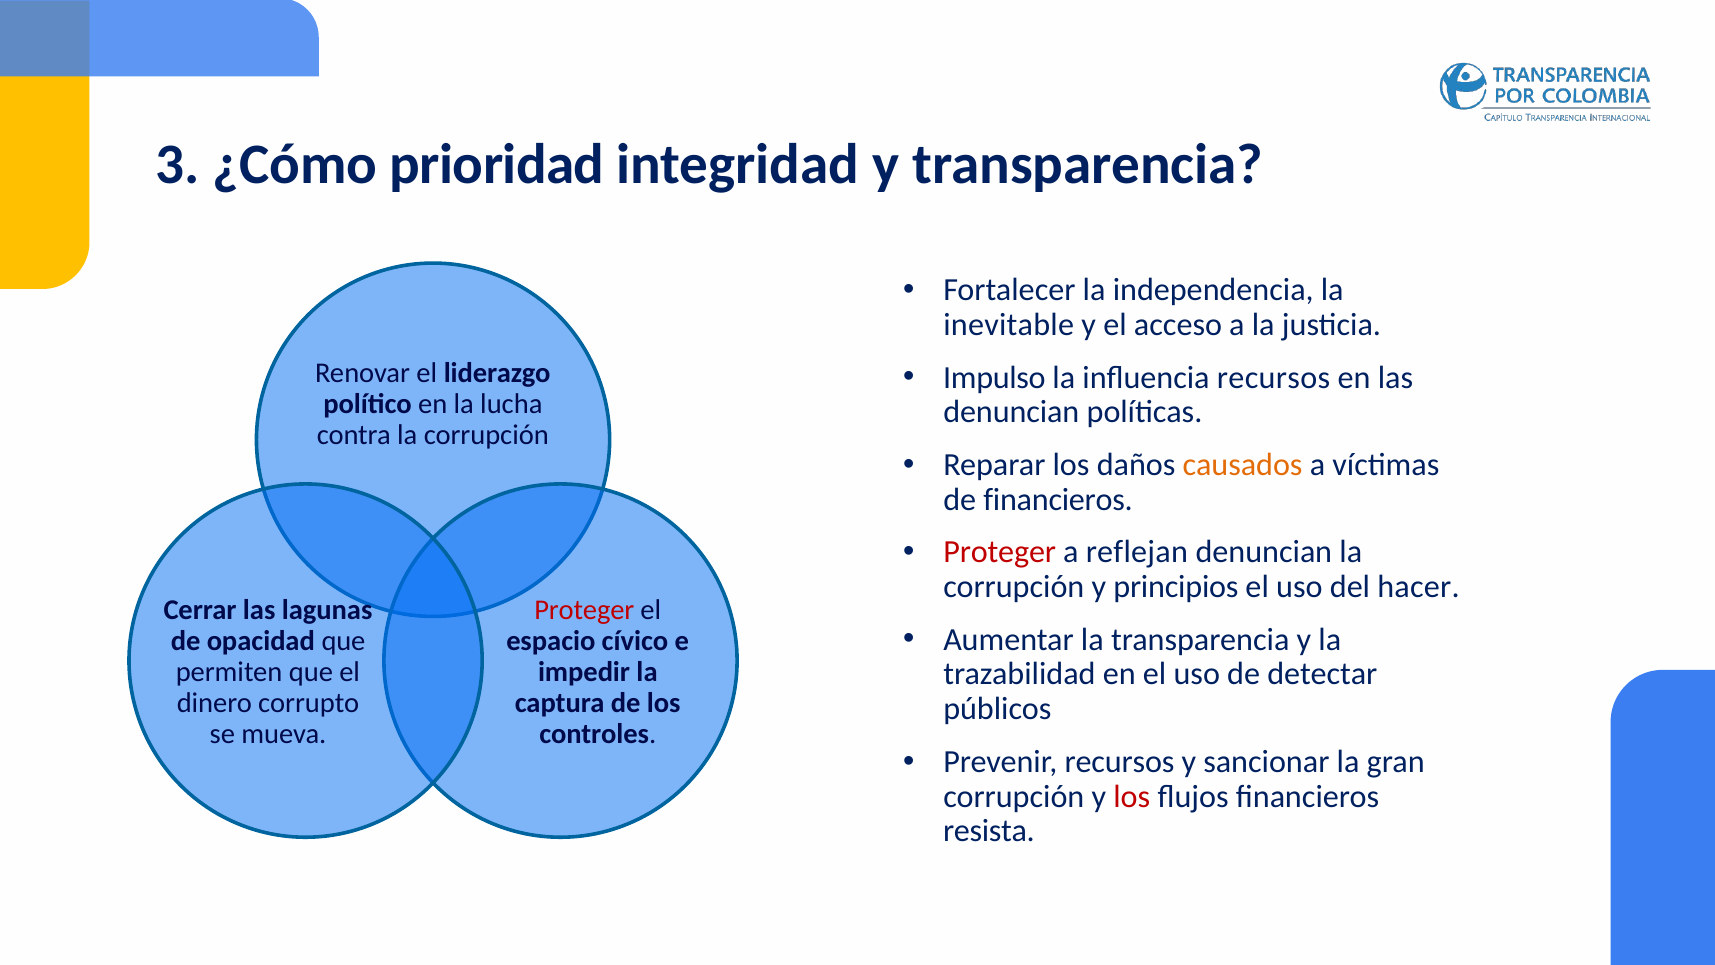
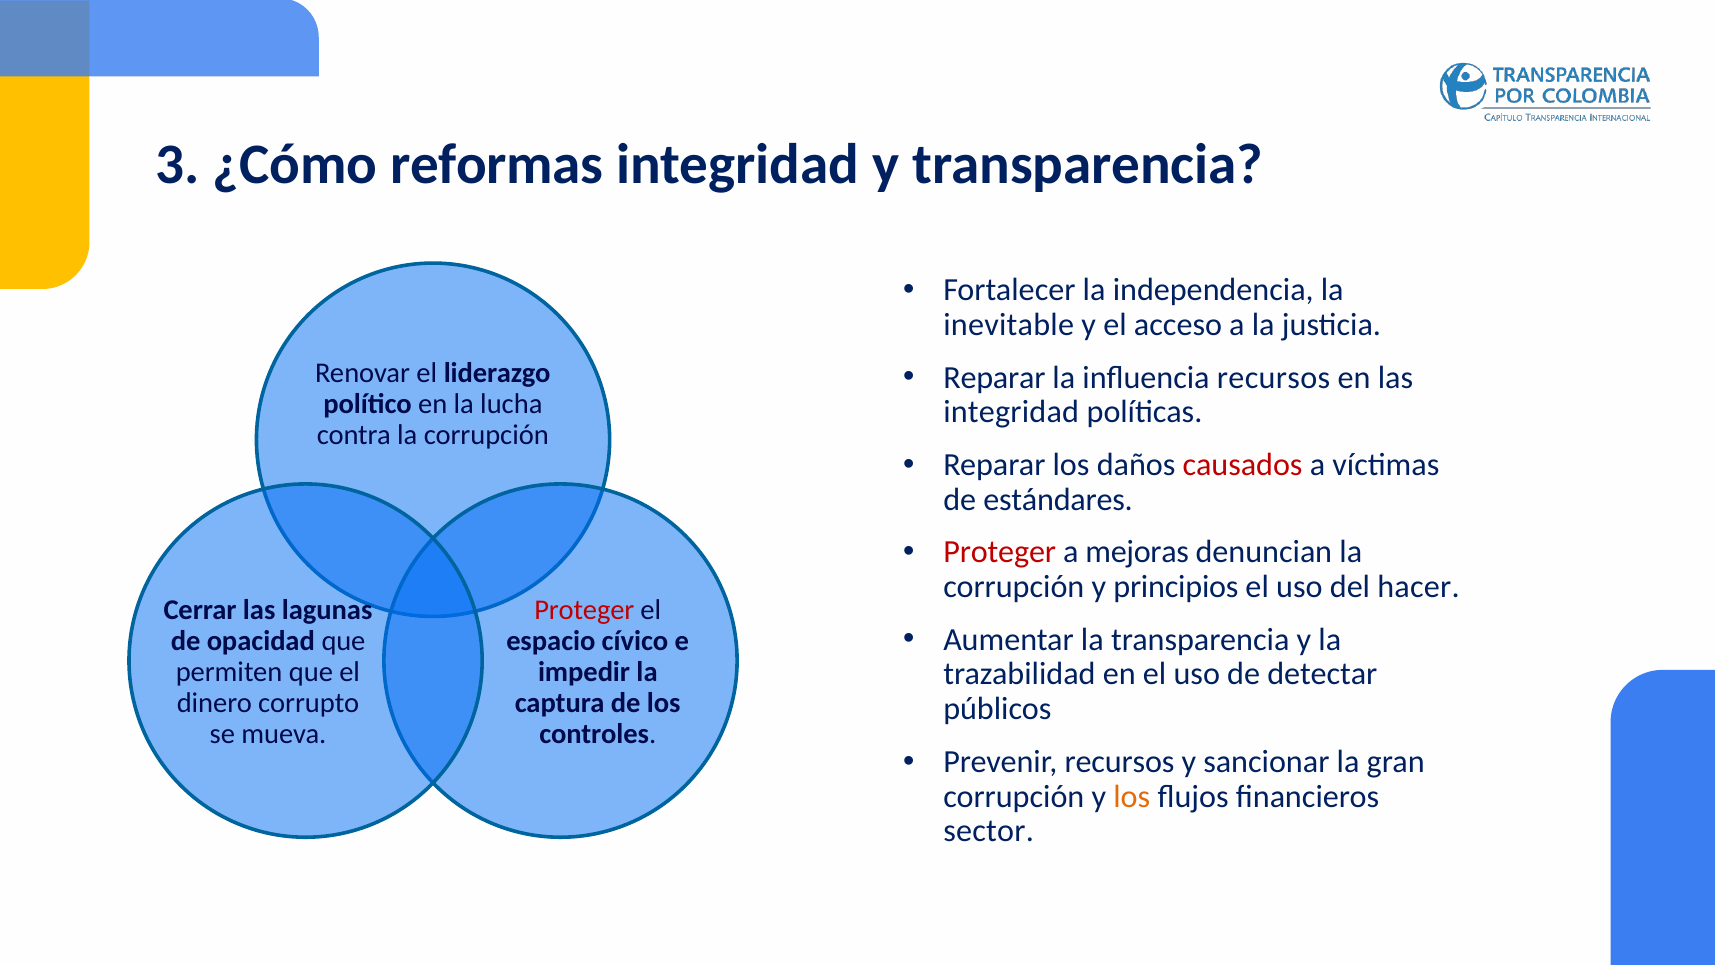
prioridad: prioridad -> reformas (497, 165)
Impulso: Impulso -> Reparar (994, 377)
denuncian: denuncian -> integridad (1011, 412)
causados colour: orange -> red (1243, 465)
de financieros: financieros -> estándares (1058, 499)
reflejan: reflejan -> mejoras (1137, 552)
los colour: red -> orange (1132, 796)
resista: resista -> sector (989, 831)
